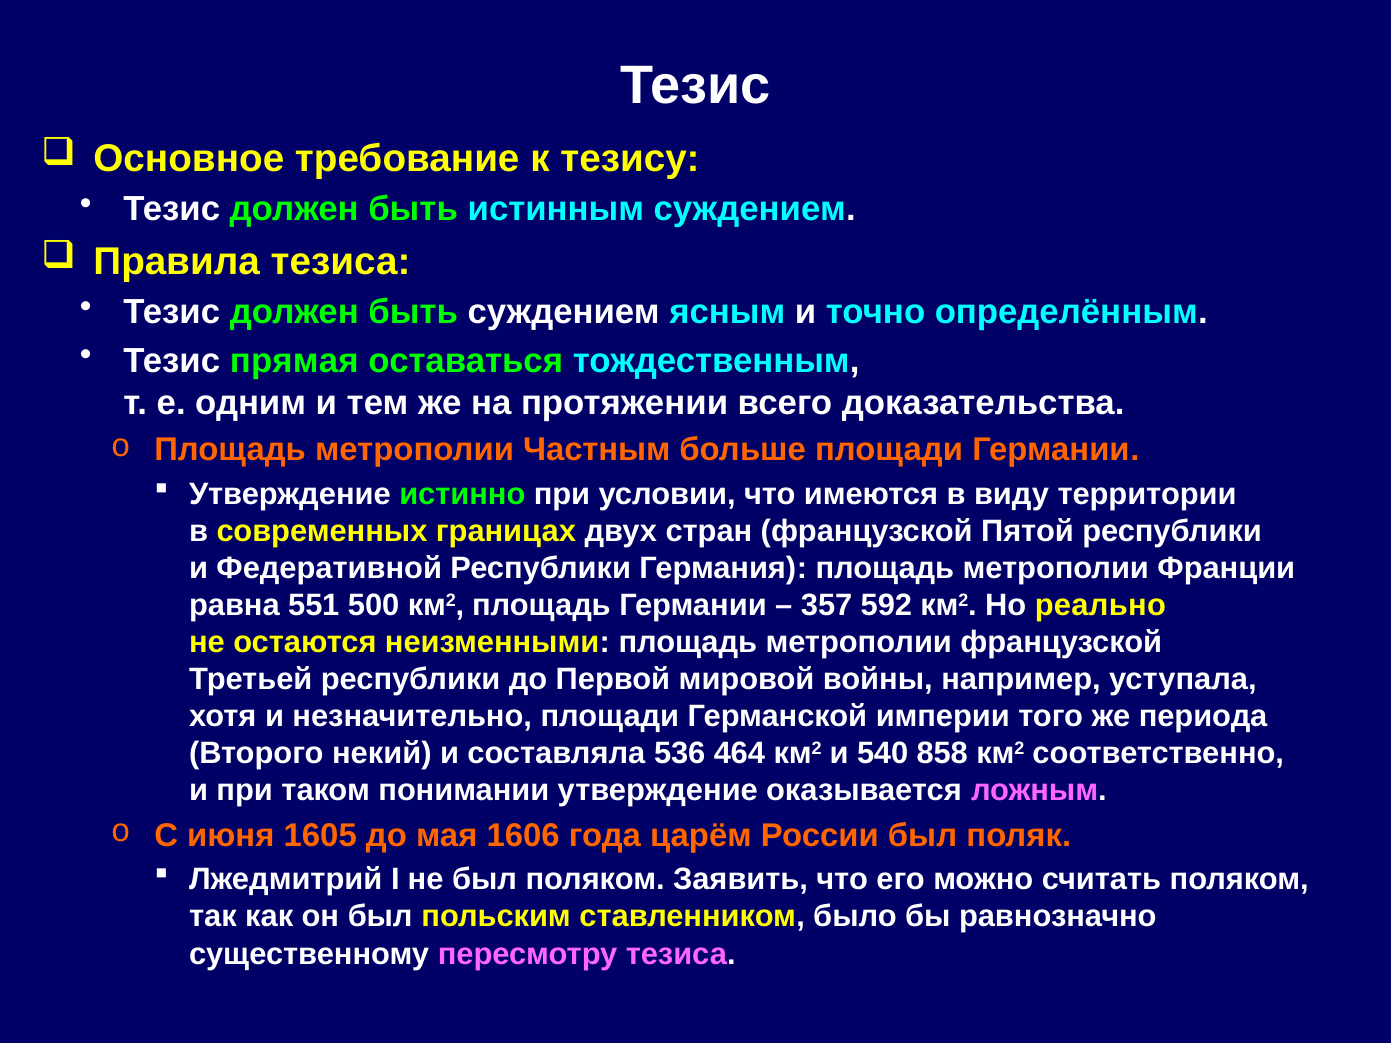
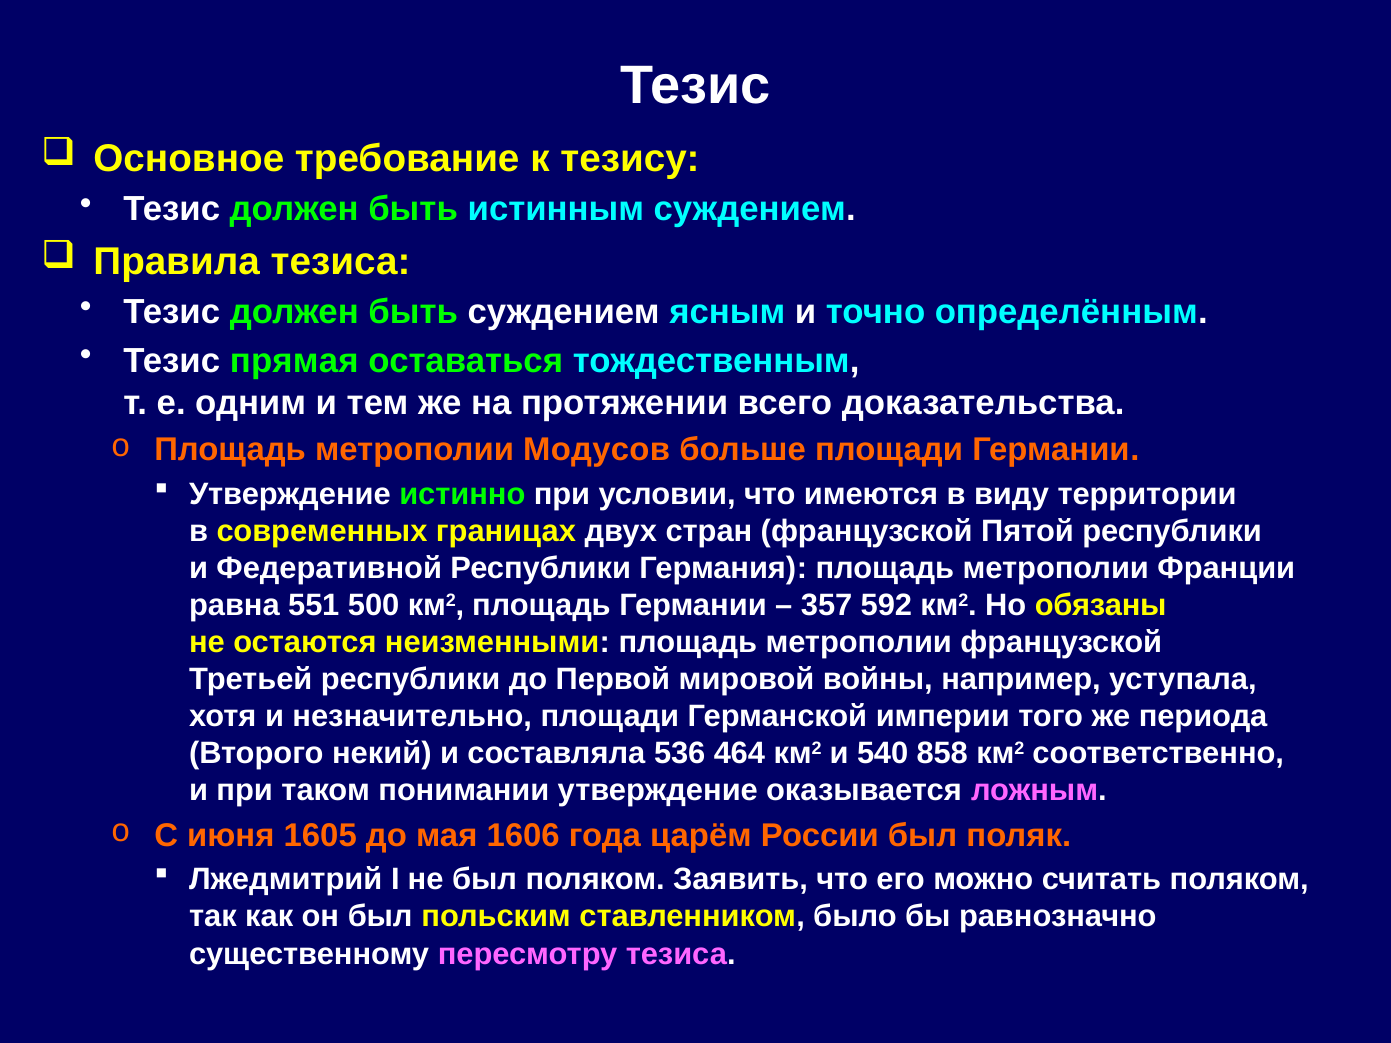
Частным: Частным -> Модусов (597, 450)
реально: реально -> обязаны (1101, 605)
